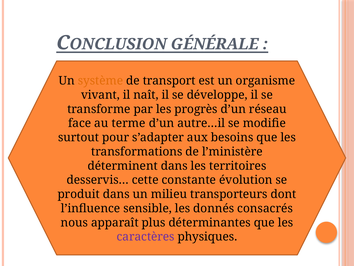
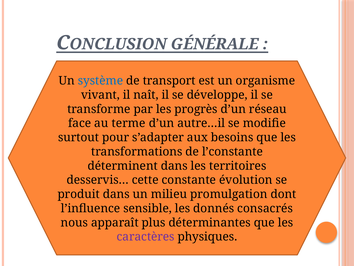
système colour: orange -> blue (100, 81)
l’ministère: l’ministère -> l’constante (232, 151)
transporteurs: transporteurs -> promulgation (229, 194)
